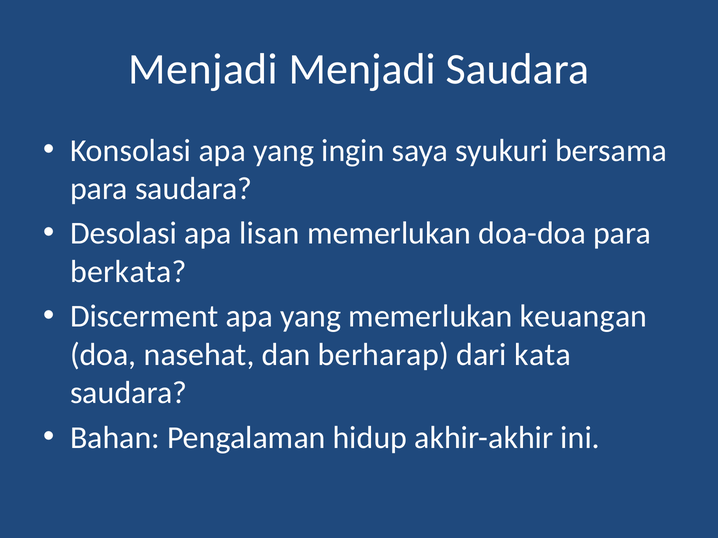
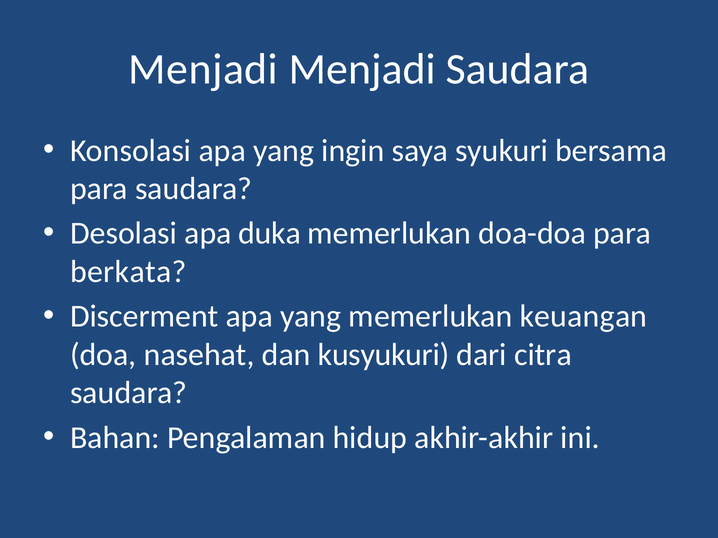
lisan: lisan -> duka (270, 234)
berharap: berharap -> kusyukuri (384, 355)
kata: kata -> citra (543, 355)
